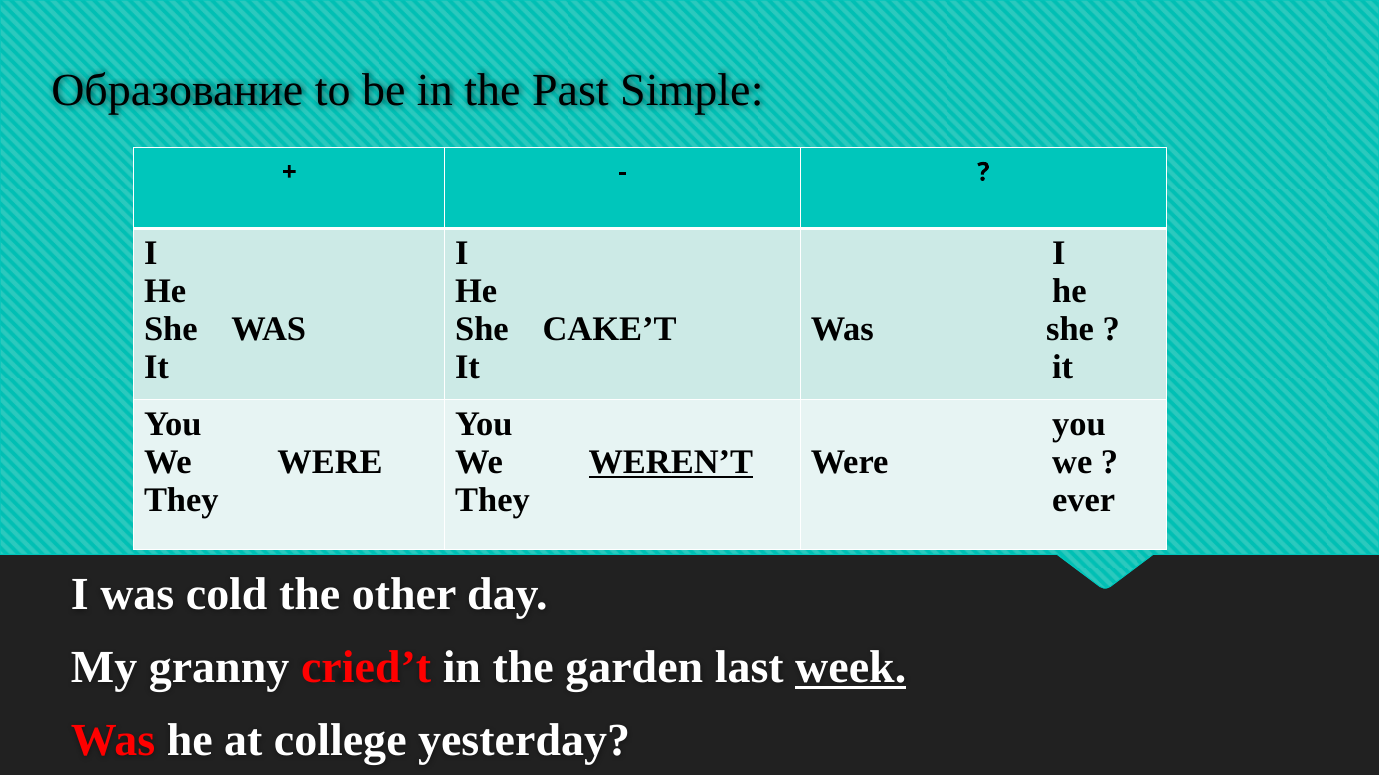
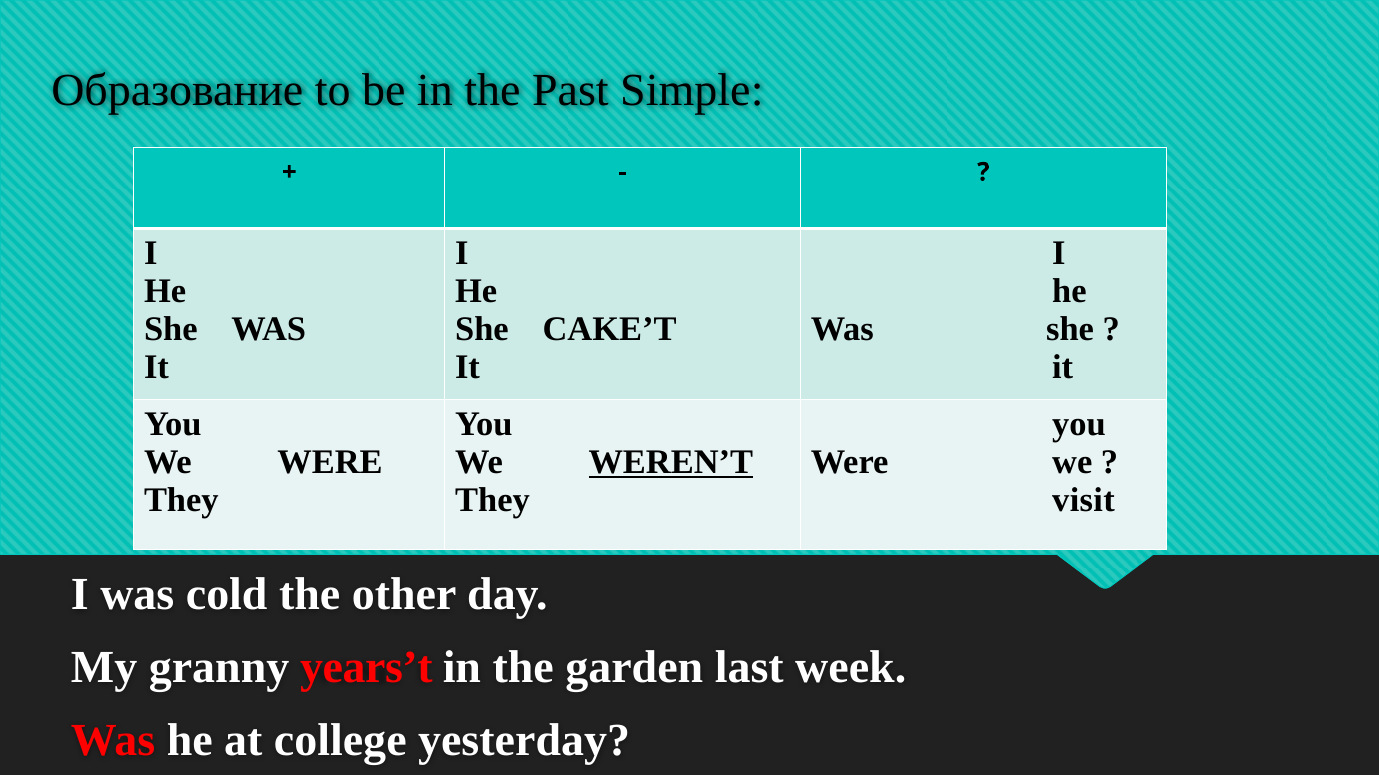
ever: ever -> visit (1084, 501)
cried’t: cried’t -> years’t (366, 668)
week underline: present -> none (851, 668)
